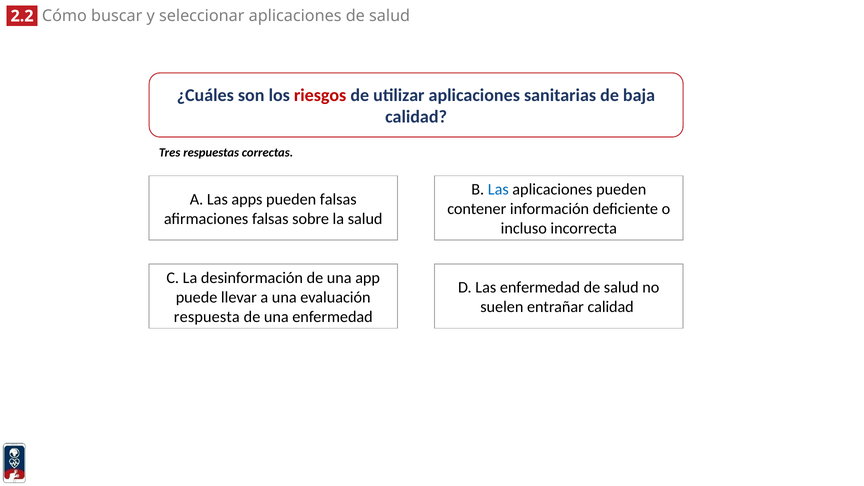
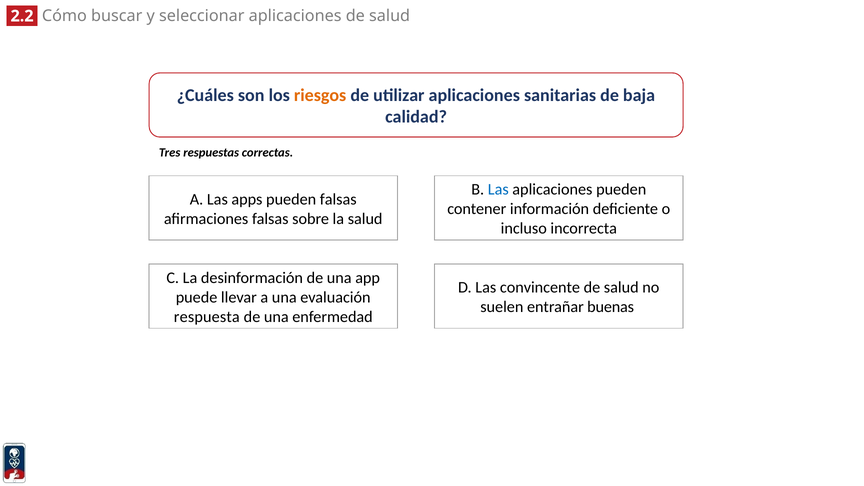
riesgos colour: red -> orange (320, 95)
Las enfermedad: enfermedad -> convincente (540, 288)
entrañar calidad: calidad -> buenas (611, 307)
